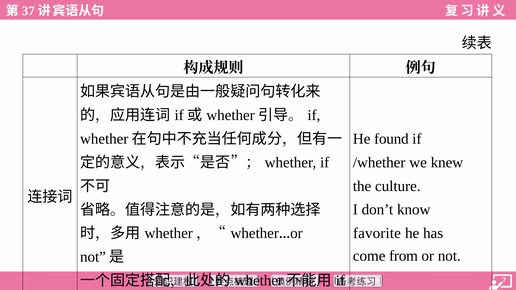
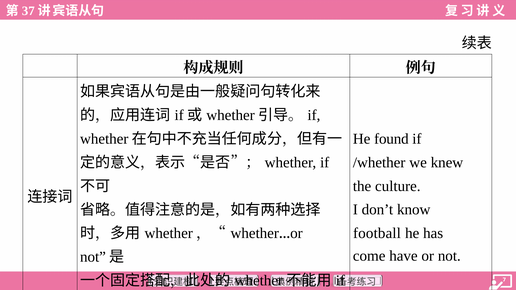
favorite: favorite -> football (377, 233)
from: from -> have (403, 256)
